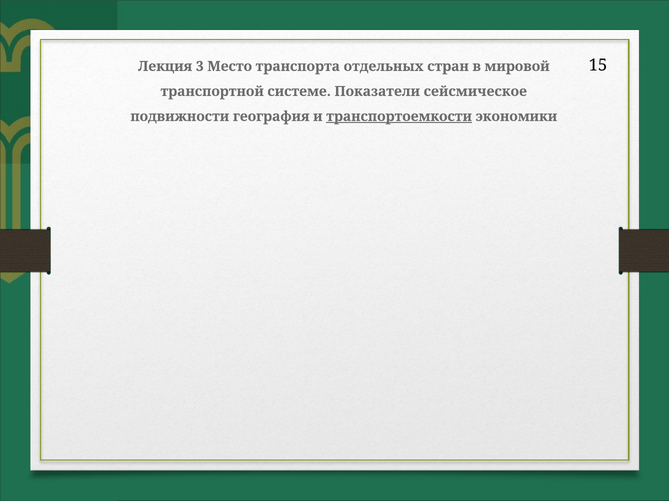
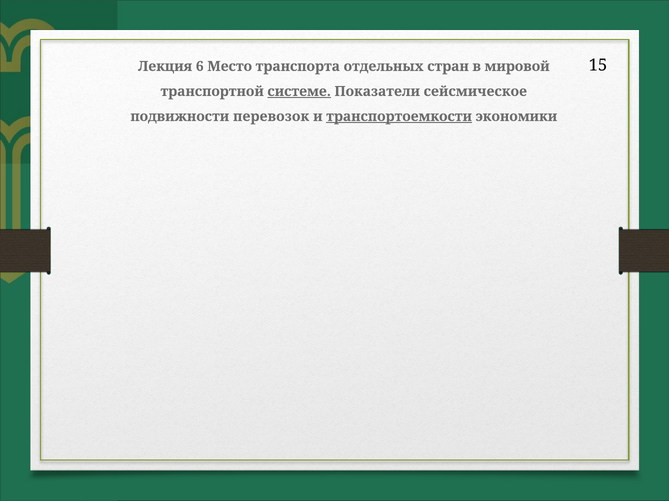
3: 3 -> 6 (200, 66)
системе underline: none -> present (299, 92)
география: география -> перевозок (271, 117)
